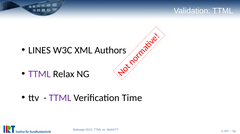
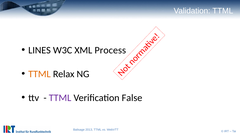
Authors: Authors -> Process (110, 50)
TTML colour: purple -> orange (39, 74)
Time: Time -> False (132, 98)
